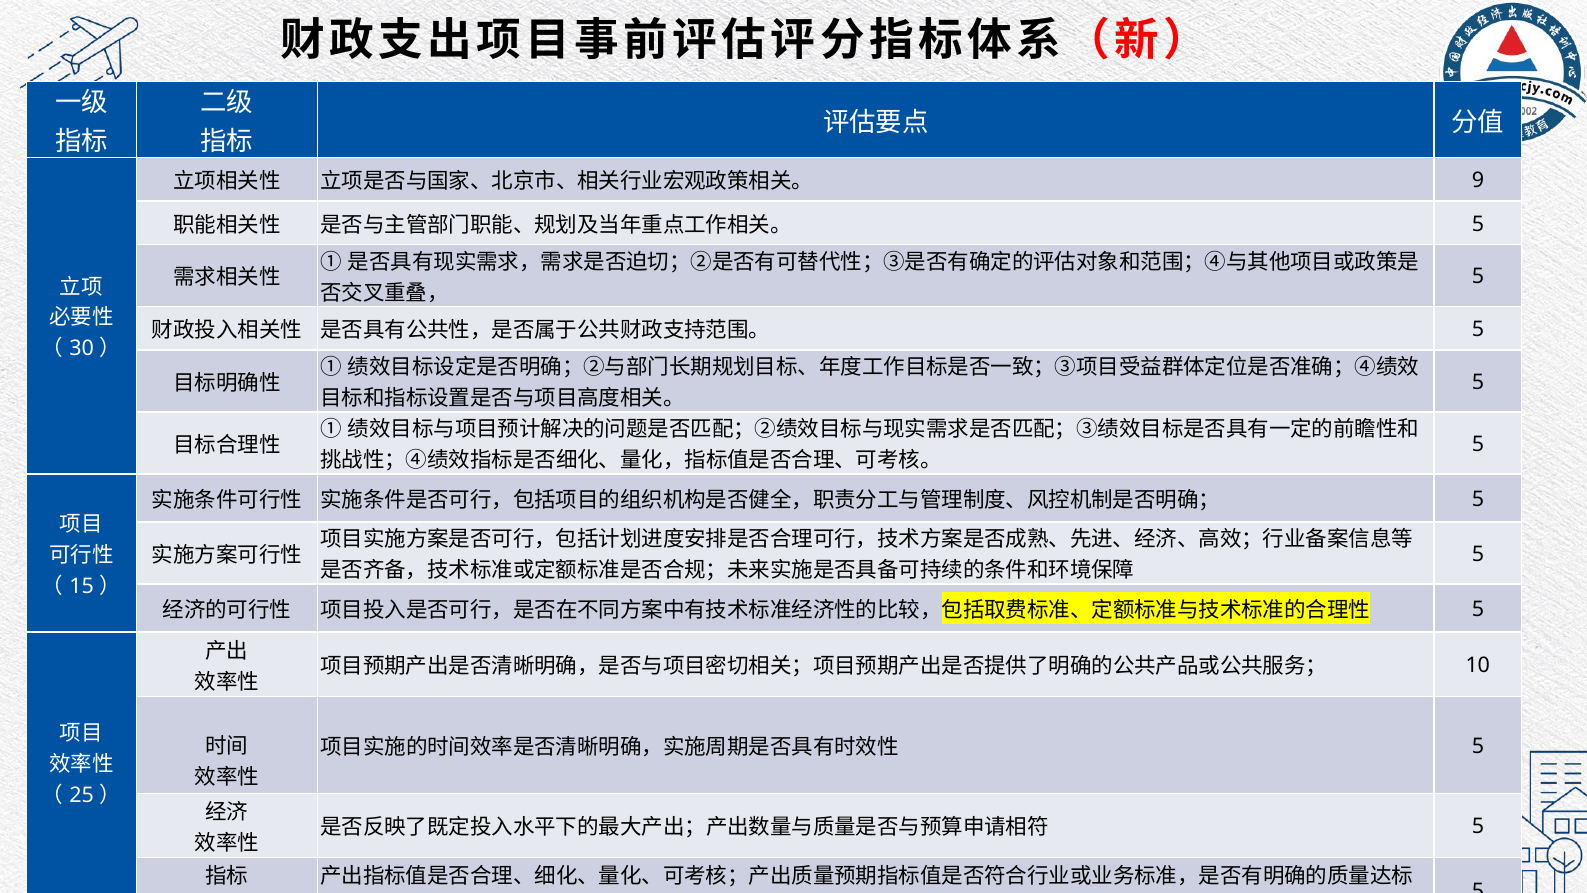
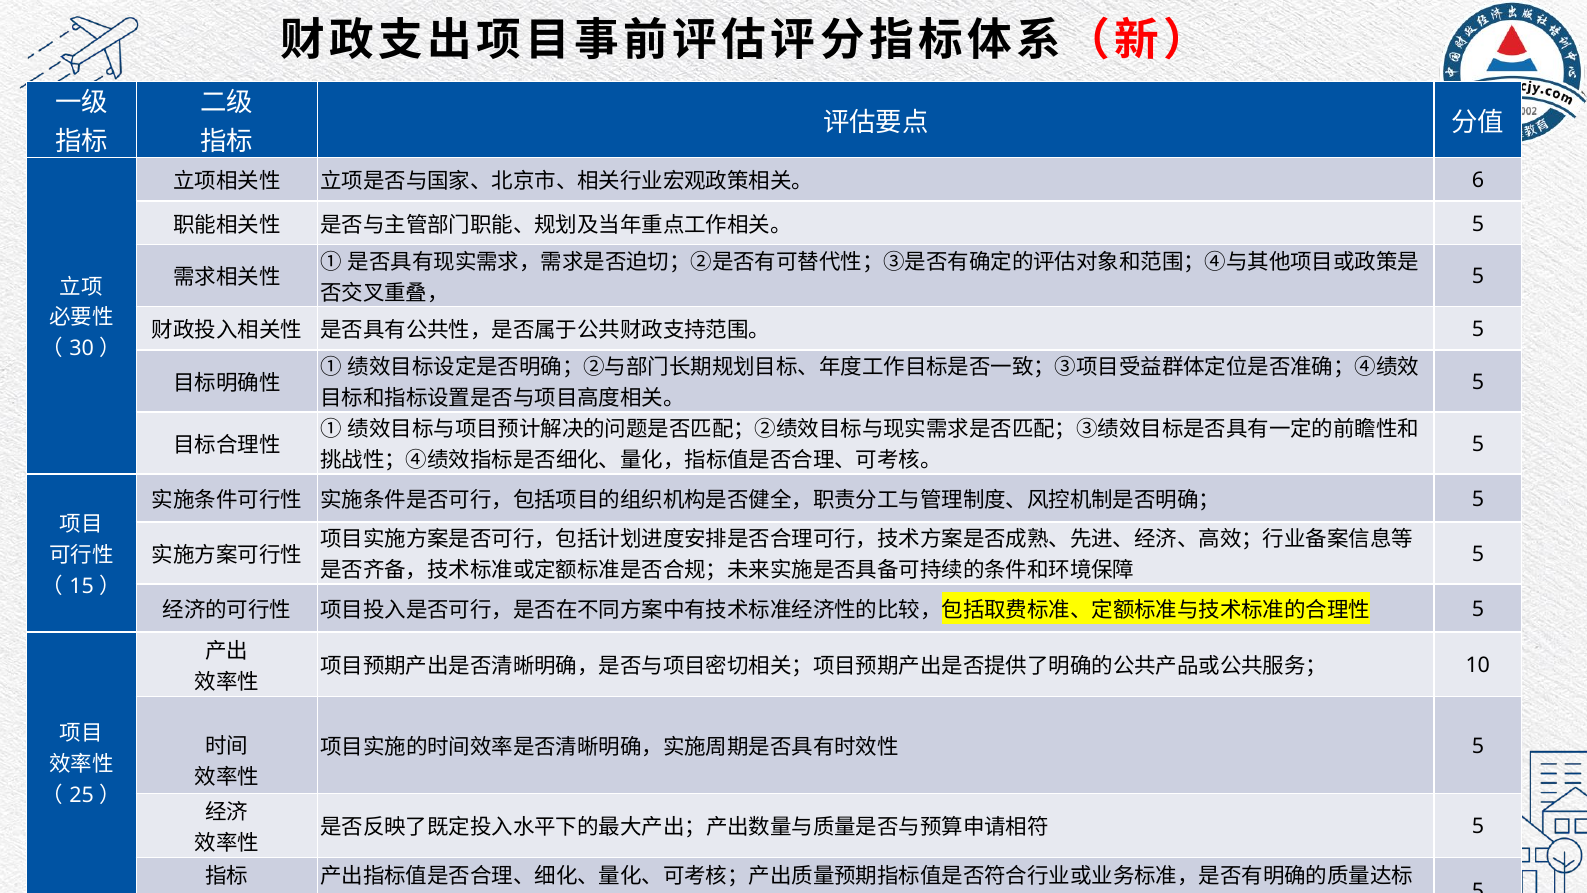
9: 9 -> 6 (1478, 180)
